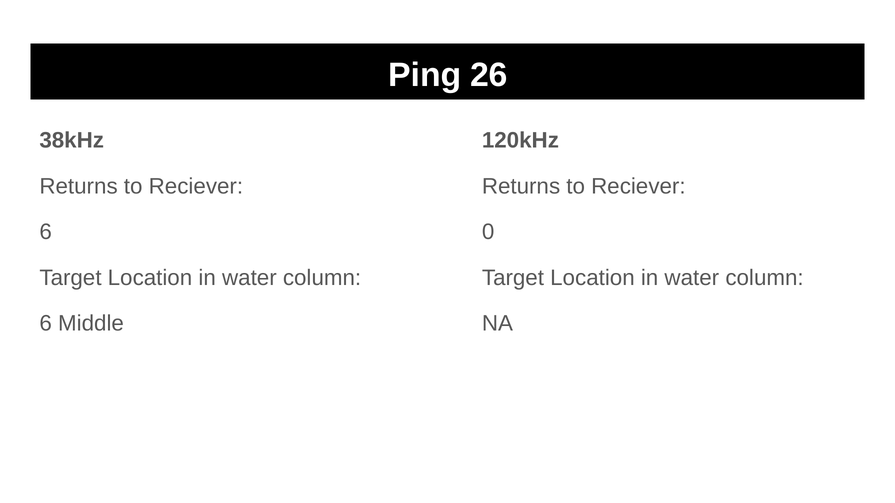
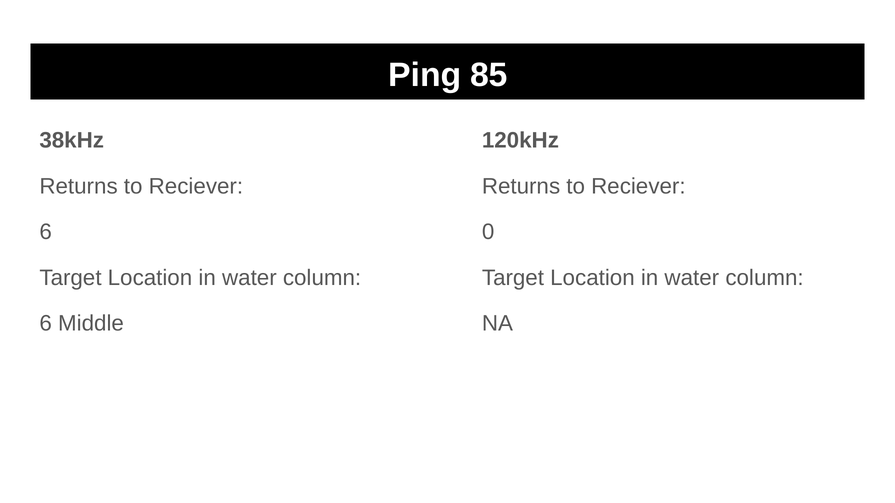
26: 26 -> 85 (489, 75)
